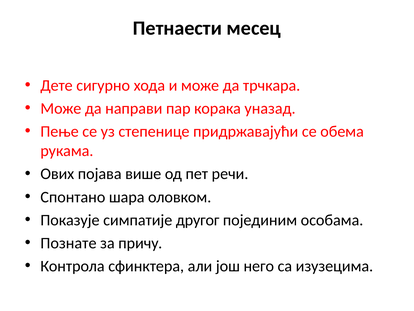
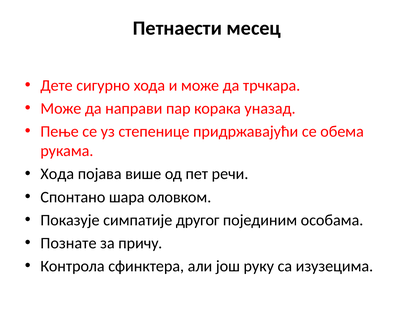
Ових: Ових -> Хода (57, 174)
него: него -> руку (259, 266)
